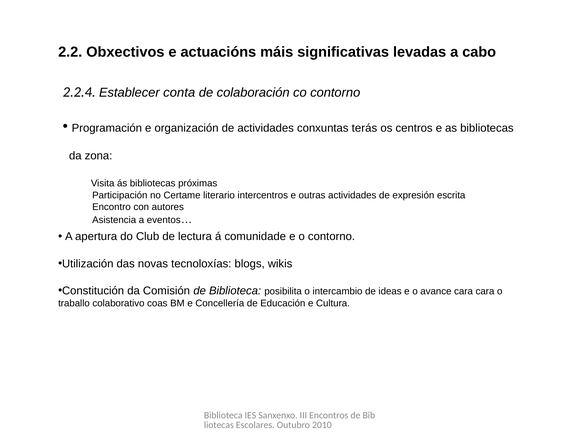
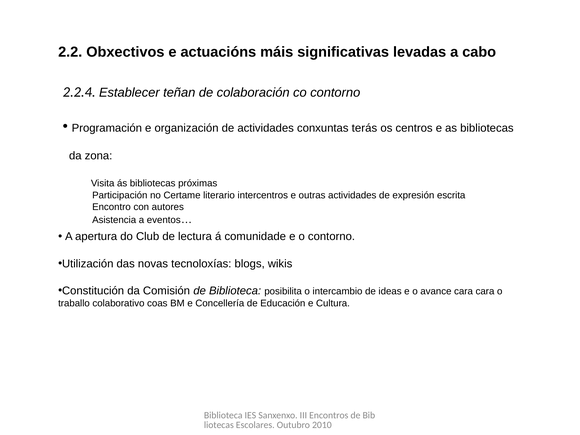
conta: conta -> teñan (179, 93)
